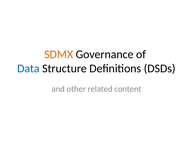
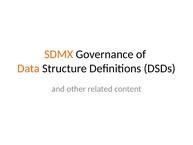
Data colour: blue -> orange (28, 68)
